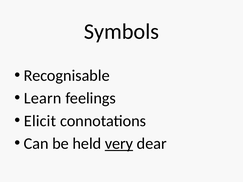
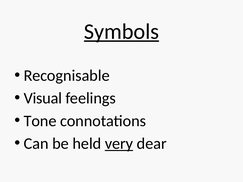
Symbols underline: none -> present (121, 32)
Learn: Learn -> Visual (43, 98)
Elicit: Elicit -> Tone (40, 121)
